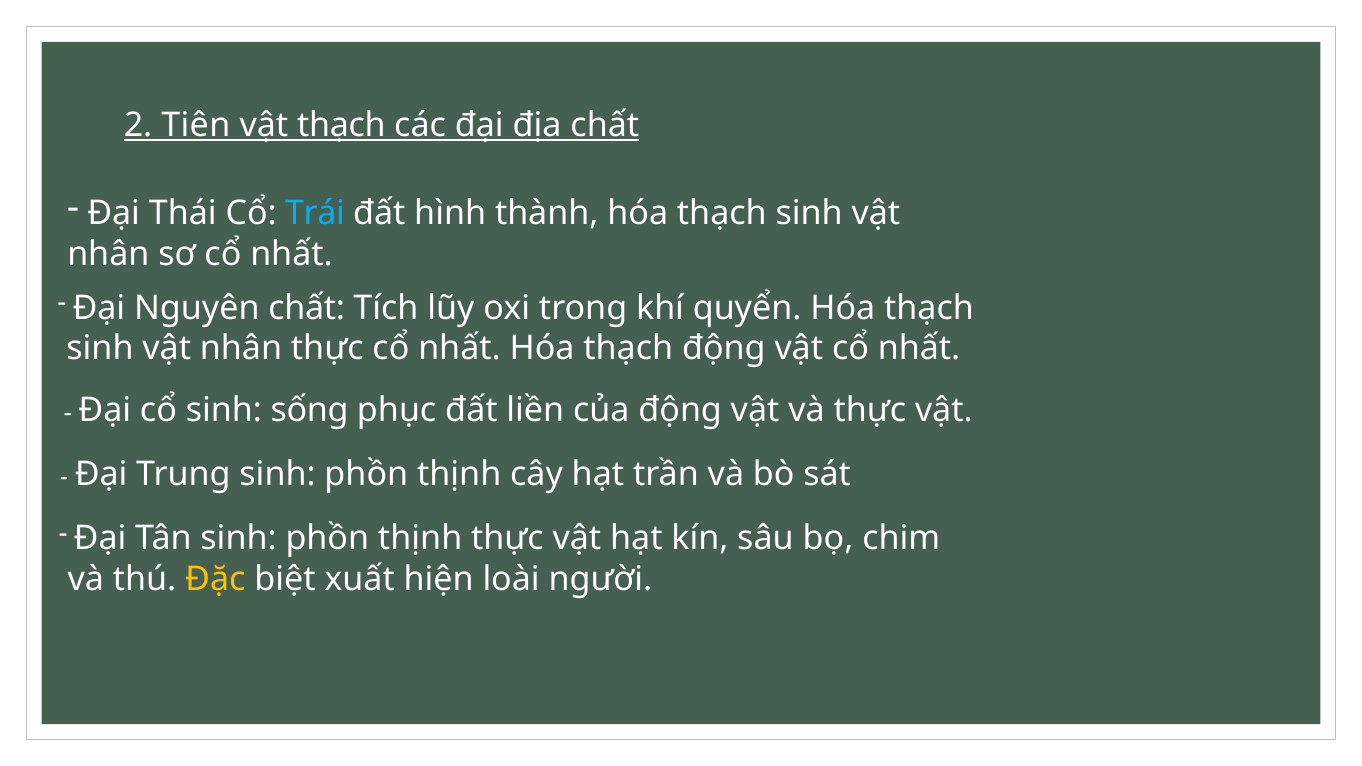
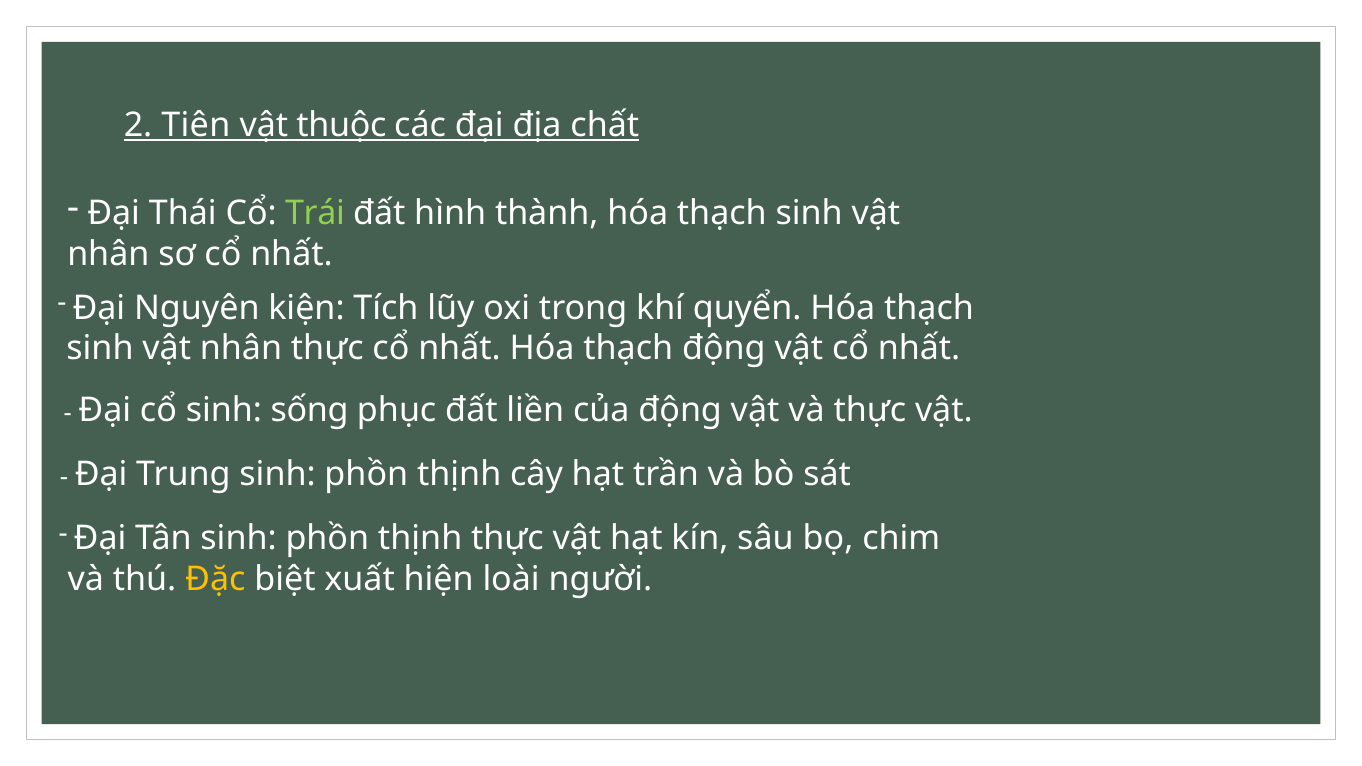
vật thạch: thạch -> thuộc (341, 125)
Trái colour: light blue -> light green (315, 213)
Nguyên chất: chất -> kiện (306, 308)
